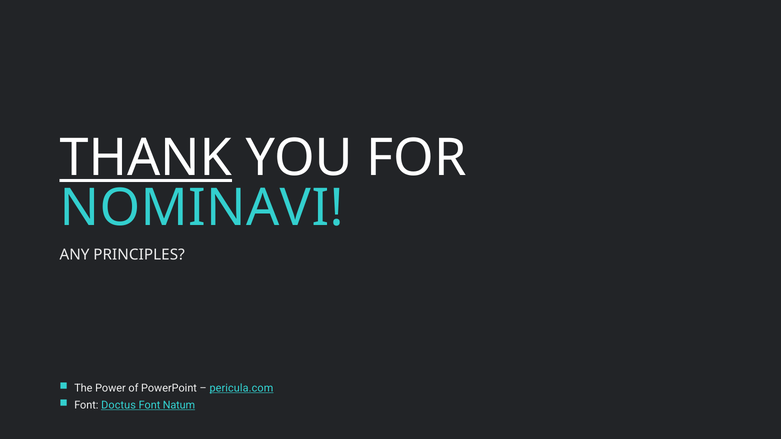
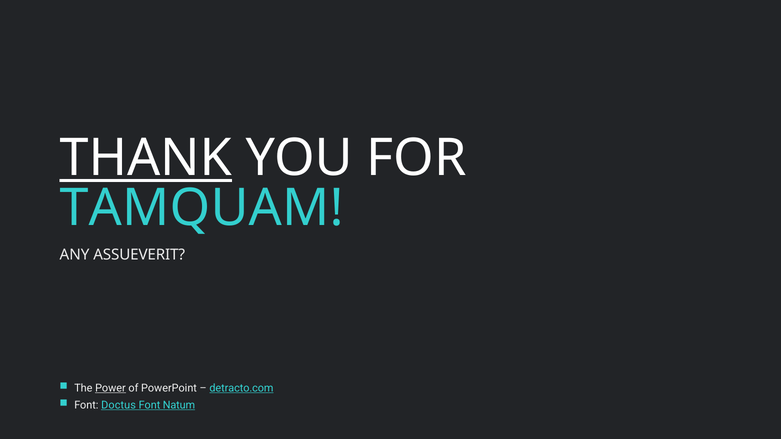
NOMINAVI: NOMINAVI -> TAMQUAM (202, 208)
PRINCIPLES: PRINCIPLES -> ASSUEVERIT (139, 255)
Power underline: none -> present (110, 388)
pericula.com: pericula.com -> detracto.com (241, 388)
